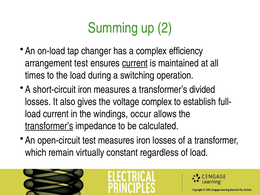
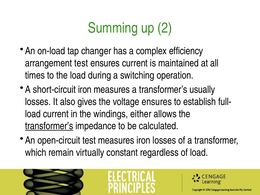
current underline: present -> none (135, 63)
divided: divided -> usually (202, 90)
voltage complex: complex -> ensures (157, 102)
occur: occur -> either (141, 114)
